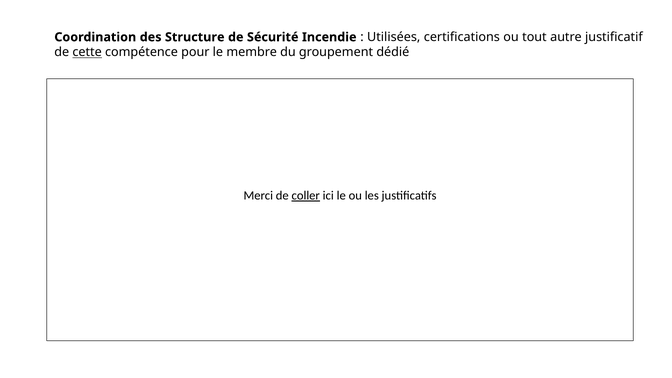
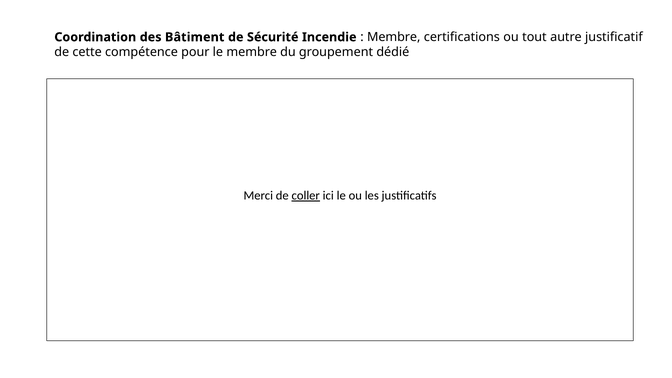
Structure: Structure -> Bâtiment (195, 37)
Utilisées: Utilisées -> Membre (394, 37)
cette underline: present -> none (87, 52)
